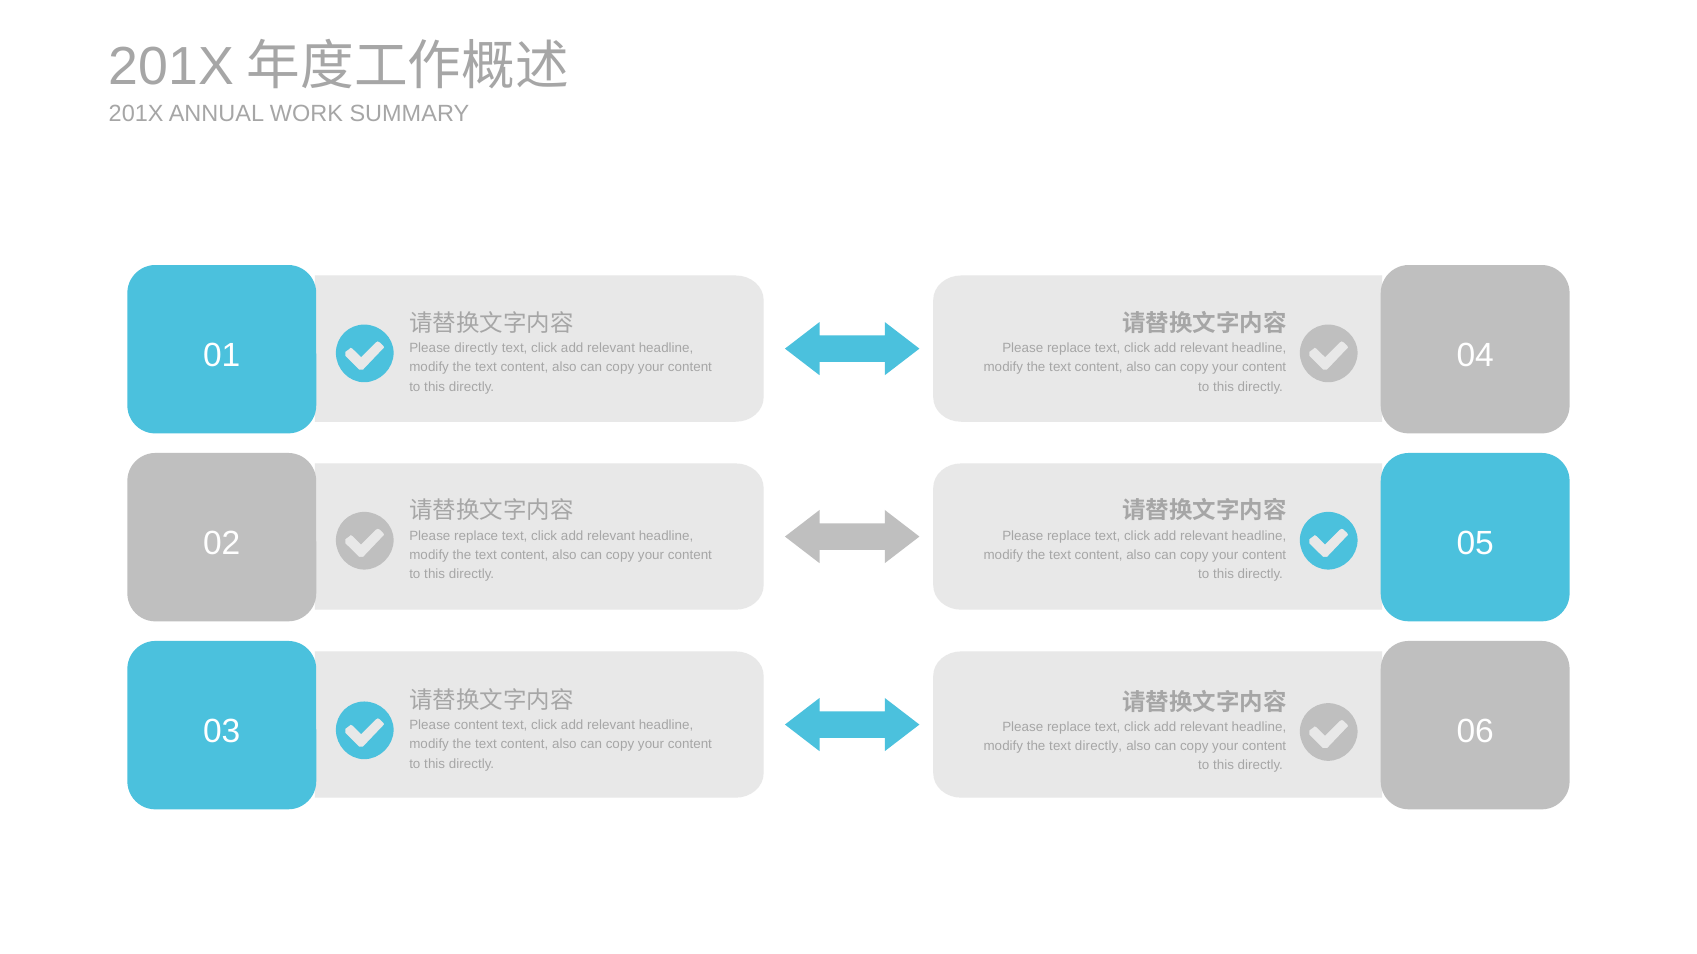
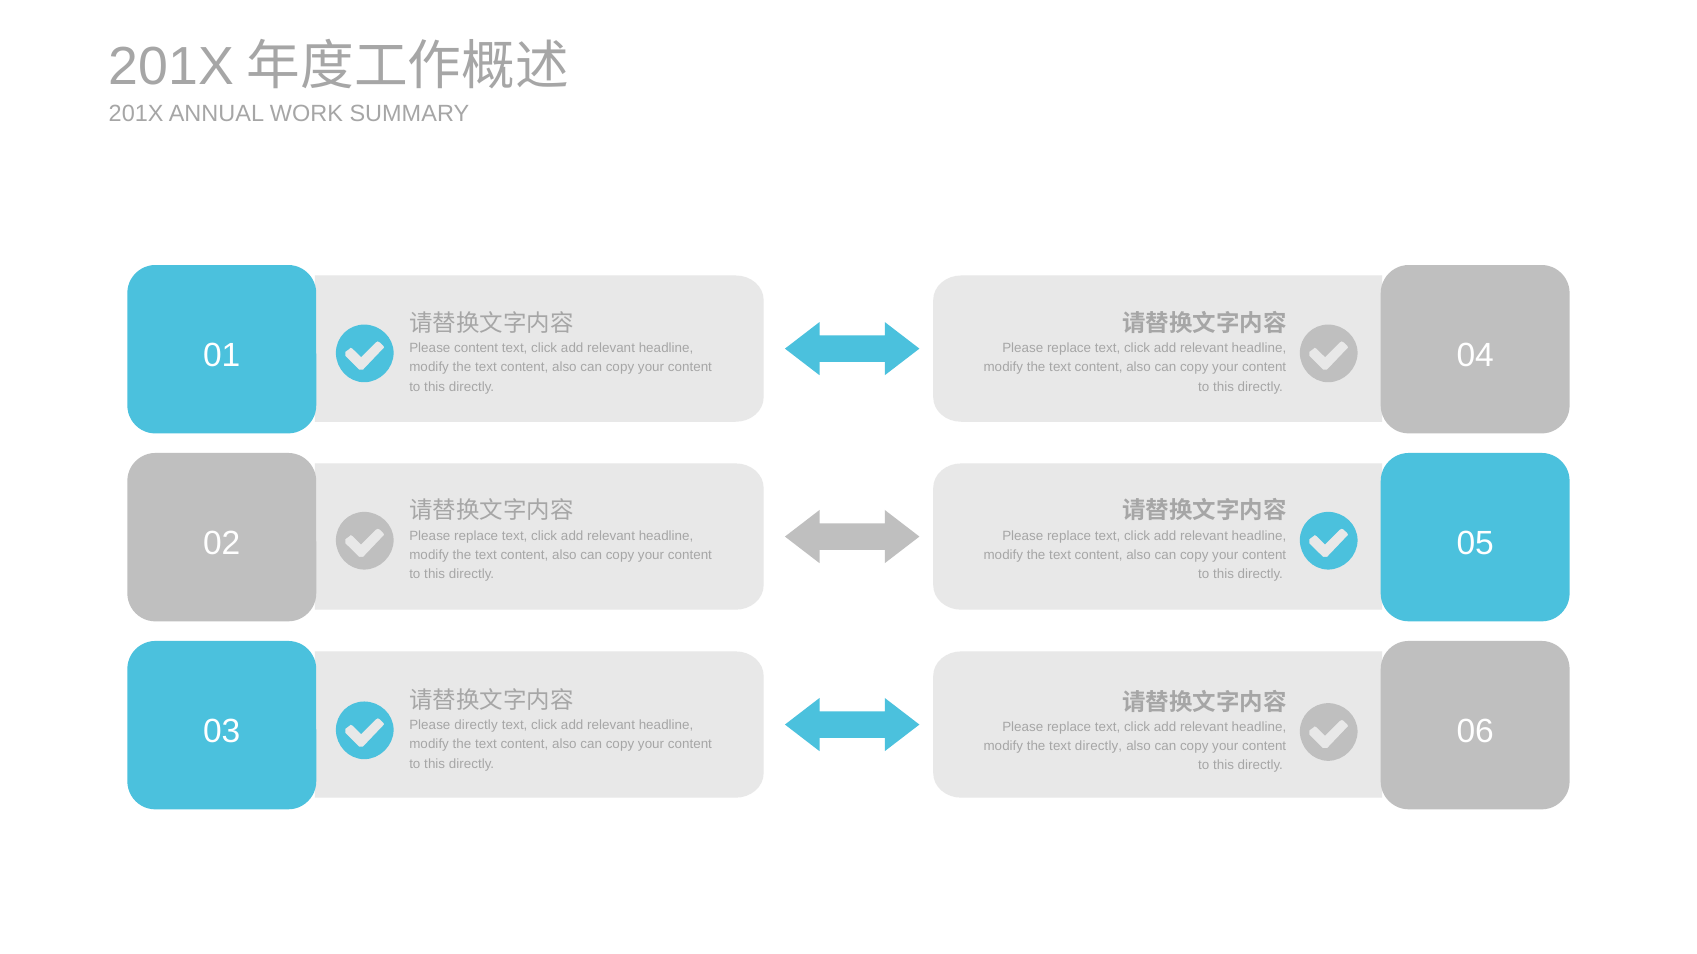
Please directly: directly -> content (476, 349)
Please content: content -> directly (476, 726)
